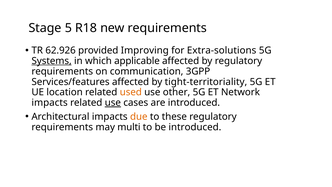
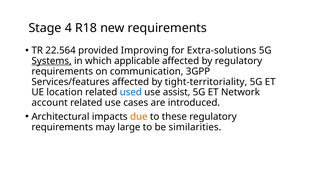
5: 5 -> 4 (68, 28)
62.926: 62.926 -> 22.564 (61, 50)
used colour: orange -> blue (131, 92)
other: other -> assist (177, 92)
impacts: impacts -> account (50, 103)
use underline: present -> none (113, 103)
multi: multi -> large (129, 127)
be introduced: introduced -> similarities (195, 127)
